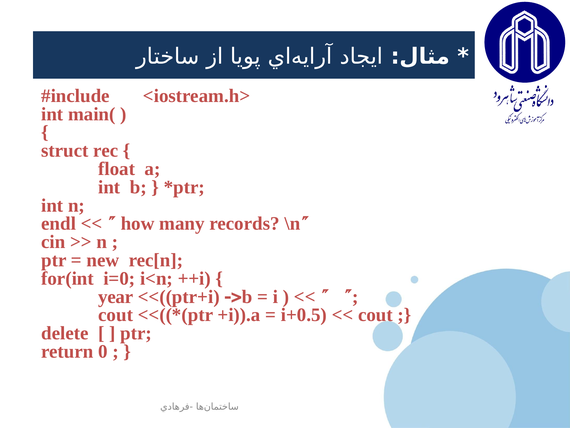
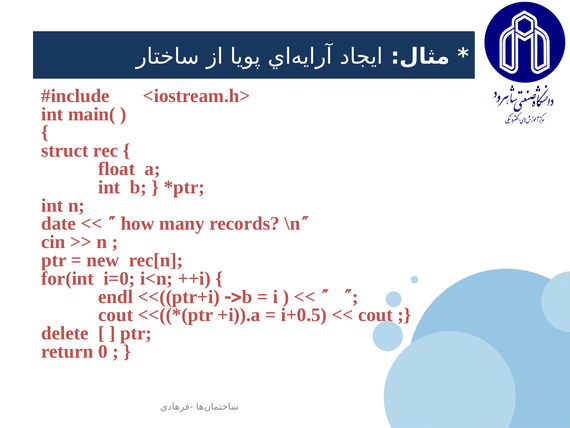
endl: endl -> date (59, 223)
year: year -> endl (116, 296)
